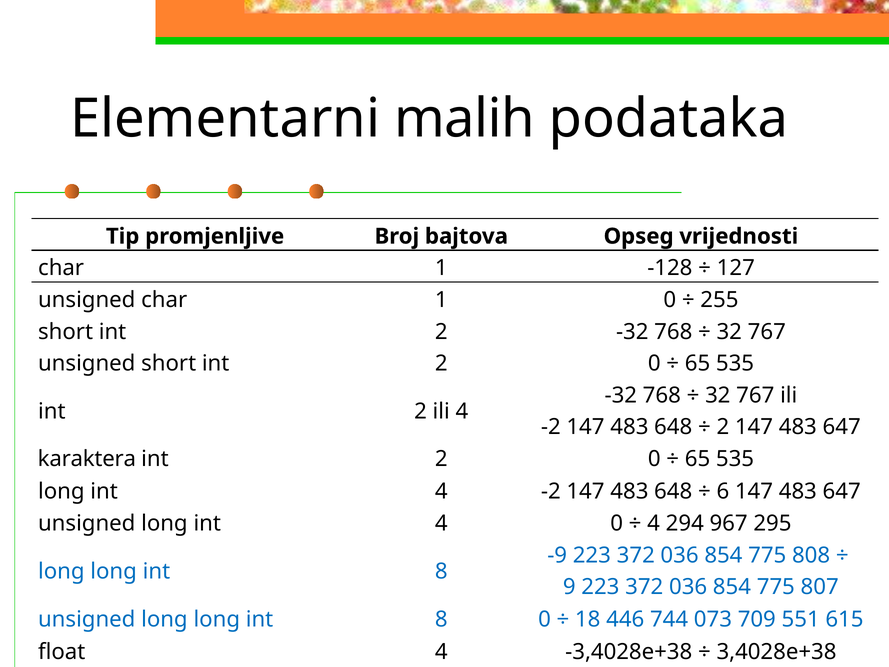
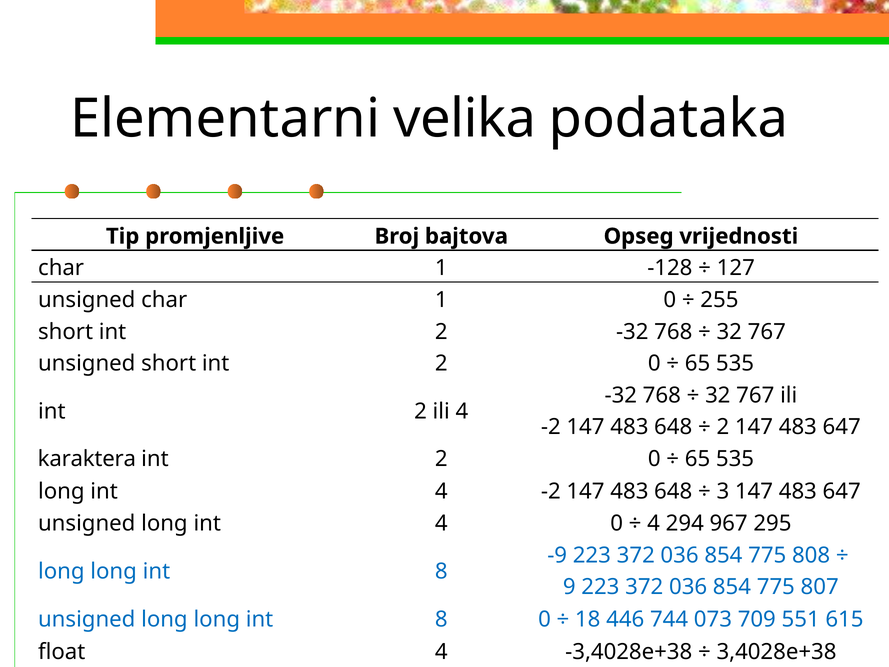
malih: malih -> velika (465, 119)
6: 6 -> 3 (723, 491)
